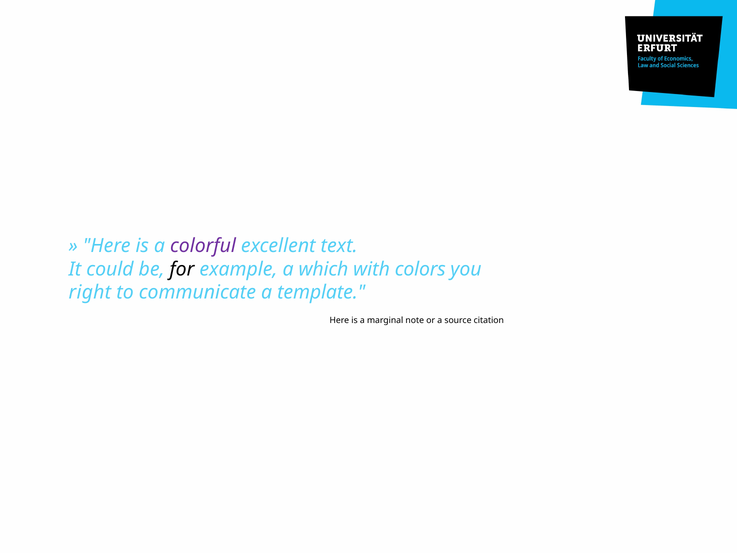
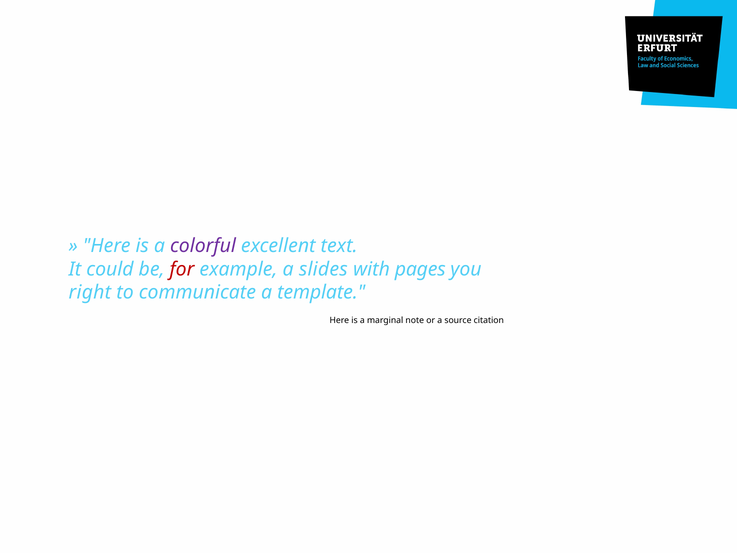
for colour: black -> red (182, 269)
which: which -> slides (323, 269)
colors: colors -> pages (420, 269)
